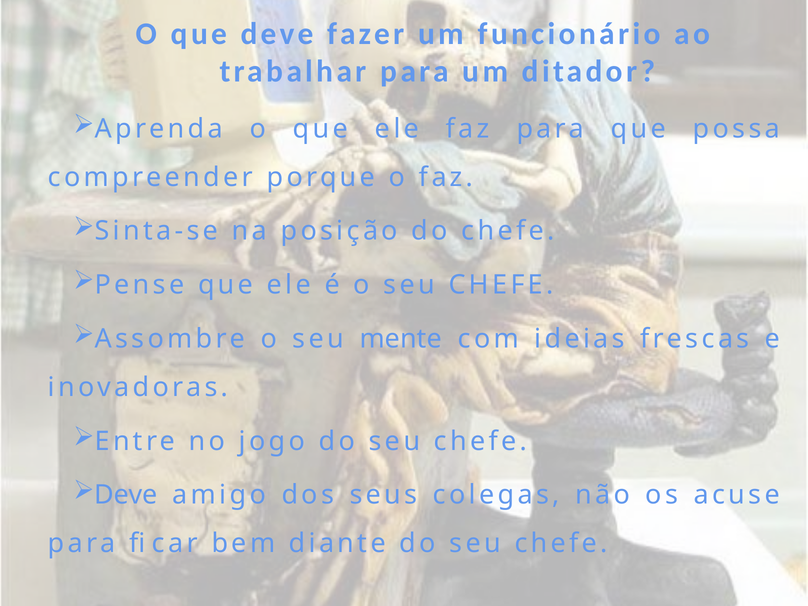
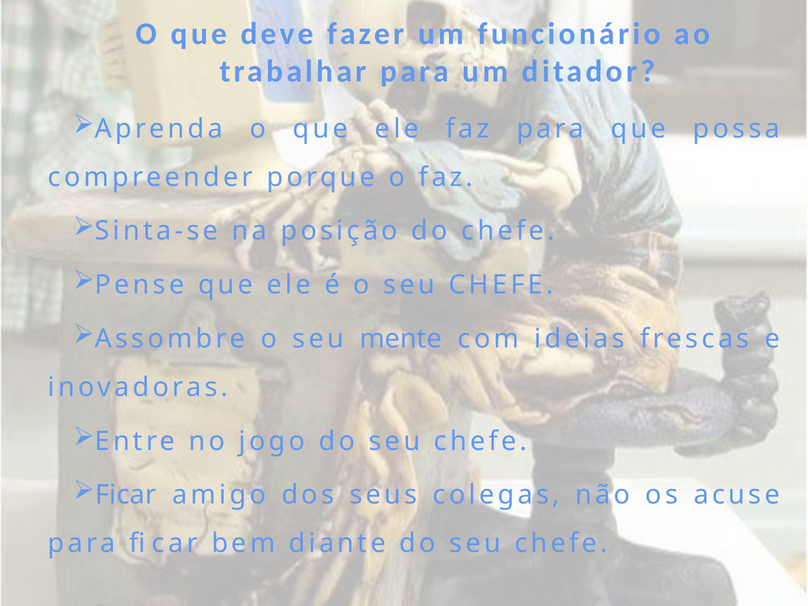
Deve: Deve -> Ficar (126, 495)
